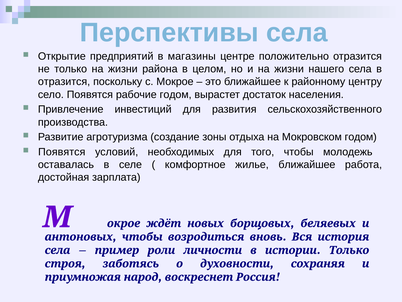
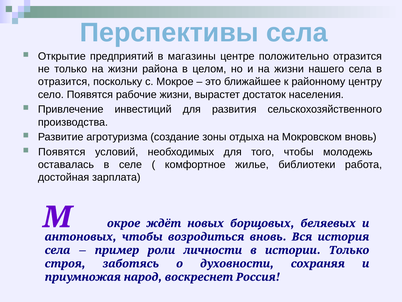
рабочие годом: годом -> жизни (176, 94)
Мокровском годом: годом -> вновь (361, 137)
жилье ближайшее: ближайшее -> библиотеки (307, 164)
